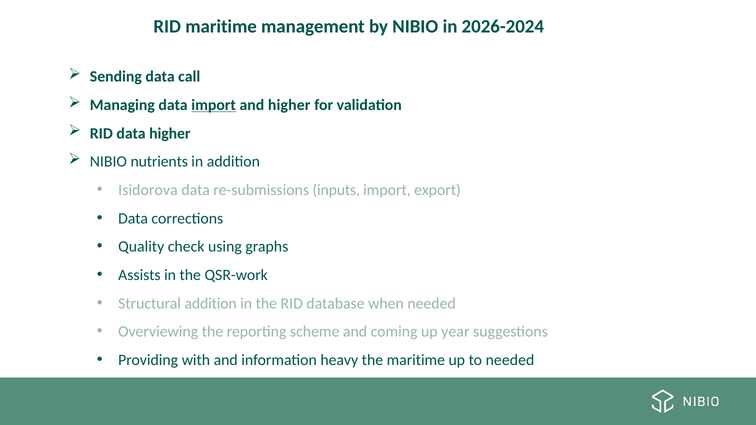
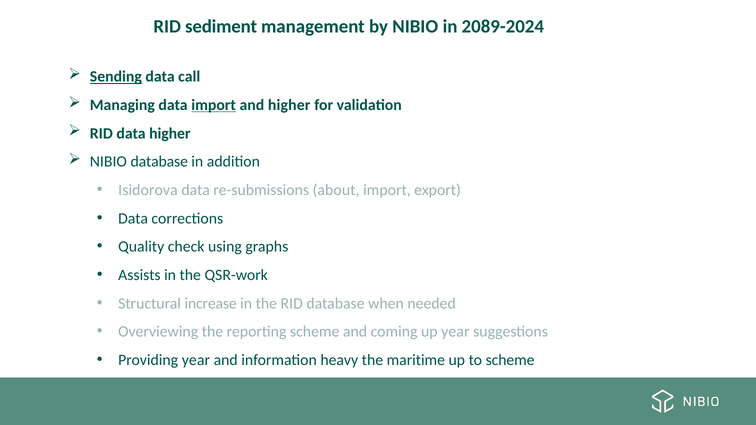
RID maritime: maritime -> sediment (221, 27)
2026-2024: 2026-2024 -> 2089-2024 (503, 27)
Sending underline: none -> present (116, 77)
NIBIO nutrients: nutrients -> database (159, 162)
inputs: inputs -> about (336, 190)
Structural addition: addition -> increase (211, 303)
Providing with: with -> year (196, 360)
to needed: needed -> scheme (510, 360)
